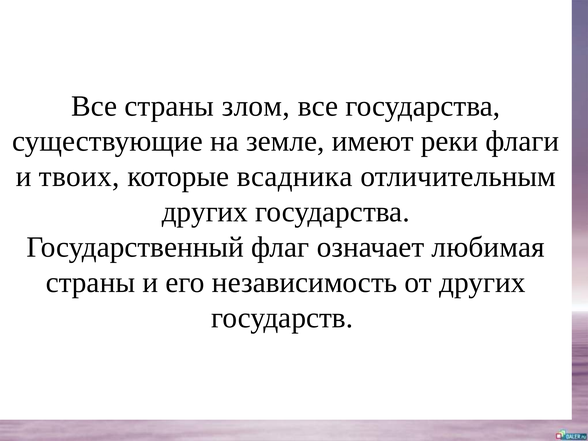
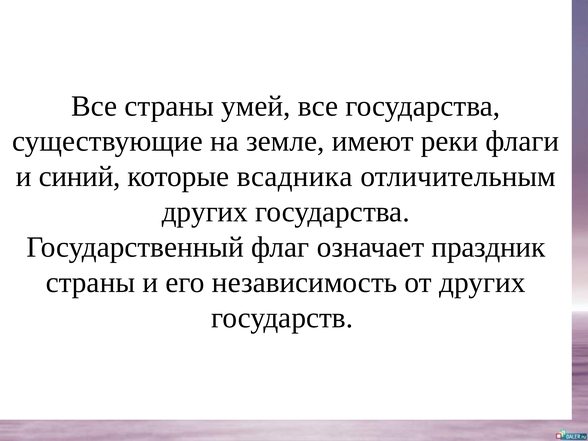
злом: злом -> умей (256, 106)
твоих: твоих -> синий (80, 177)
любимая: любимая -> праздник (488, 247)
